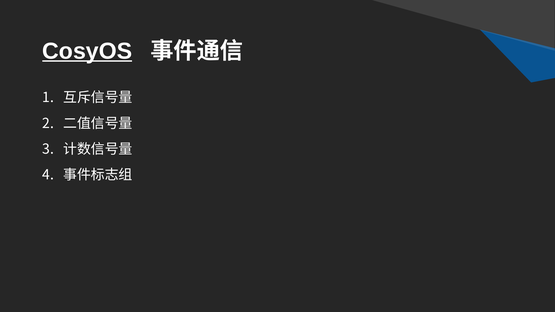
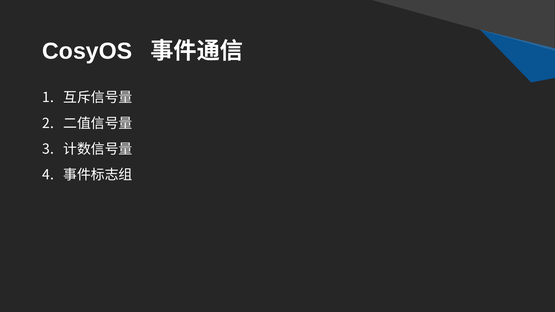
CosyOS underline: present -> none (87, 51)
